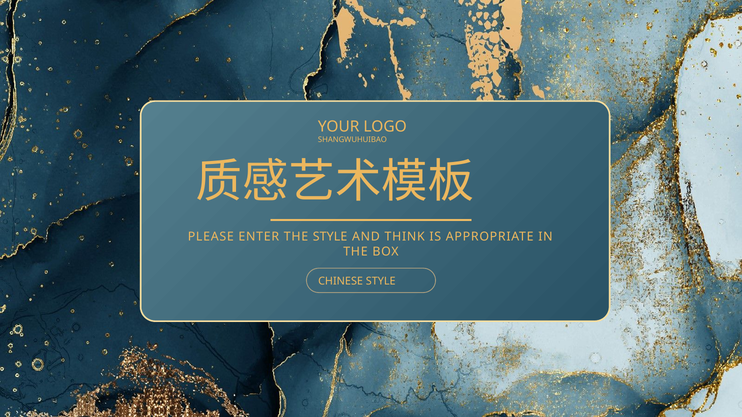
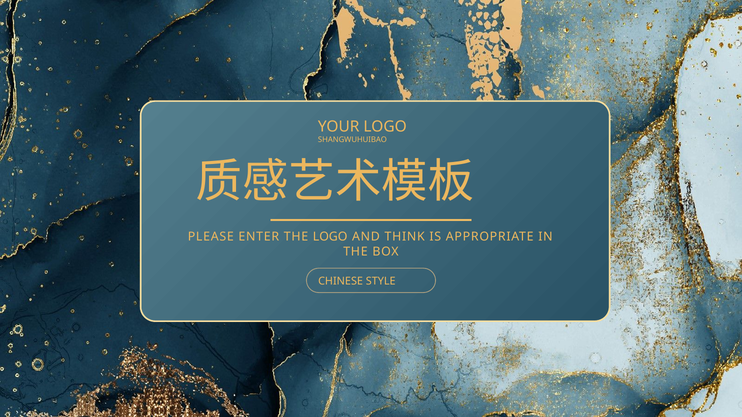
THE STYLE: STYLE -> LOGO (330, 237)
